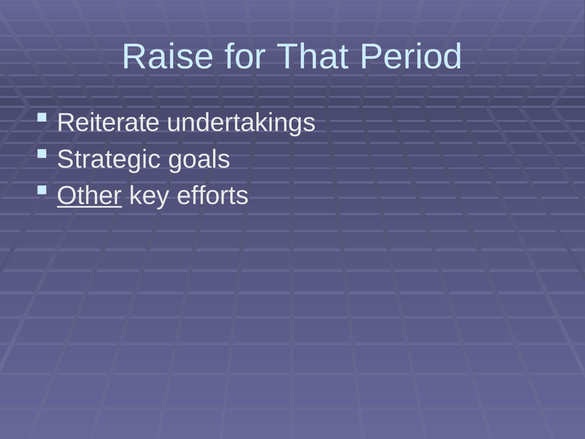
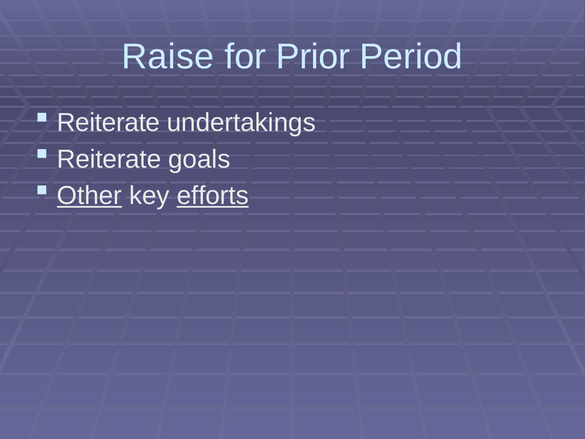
That: That -> Prior (313, 57)
Strategic: Strategic -> Reiterate (109, 159)
efforts underline: none -> present (213, 195)
